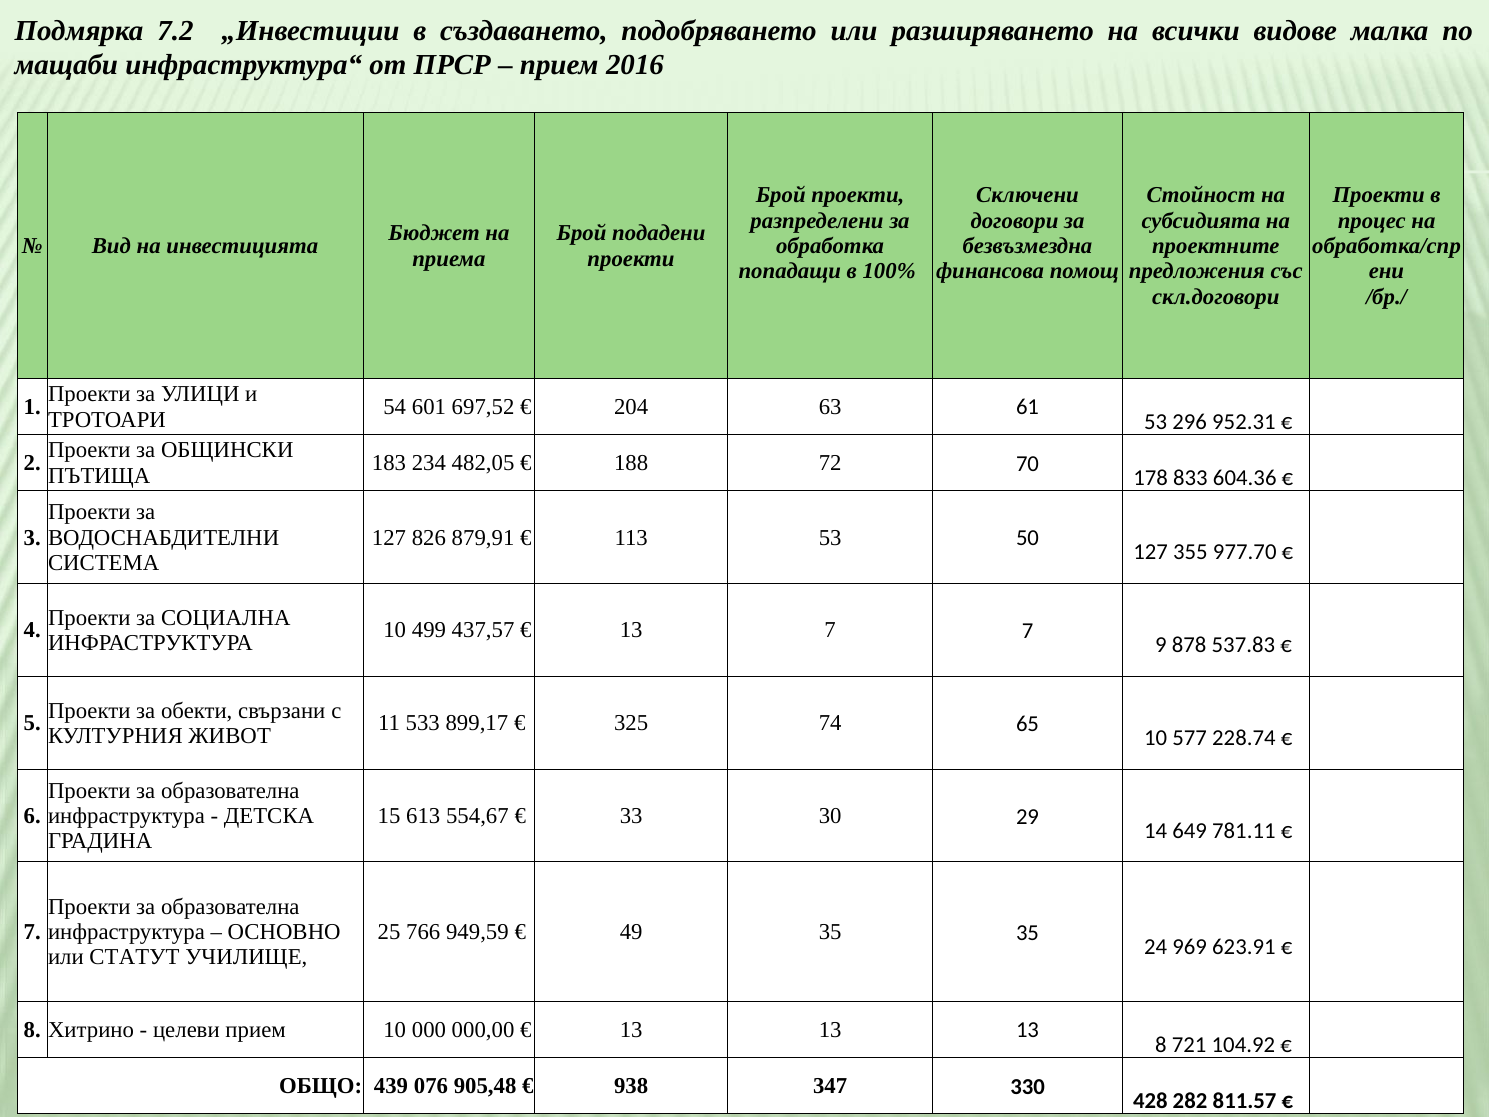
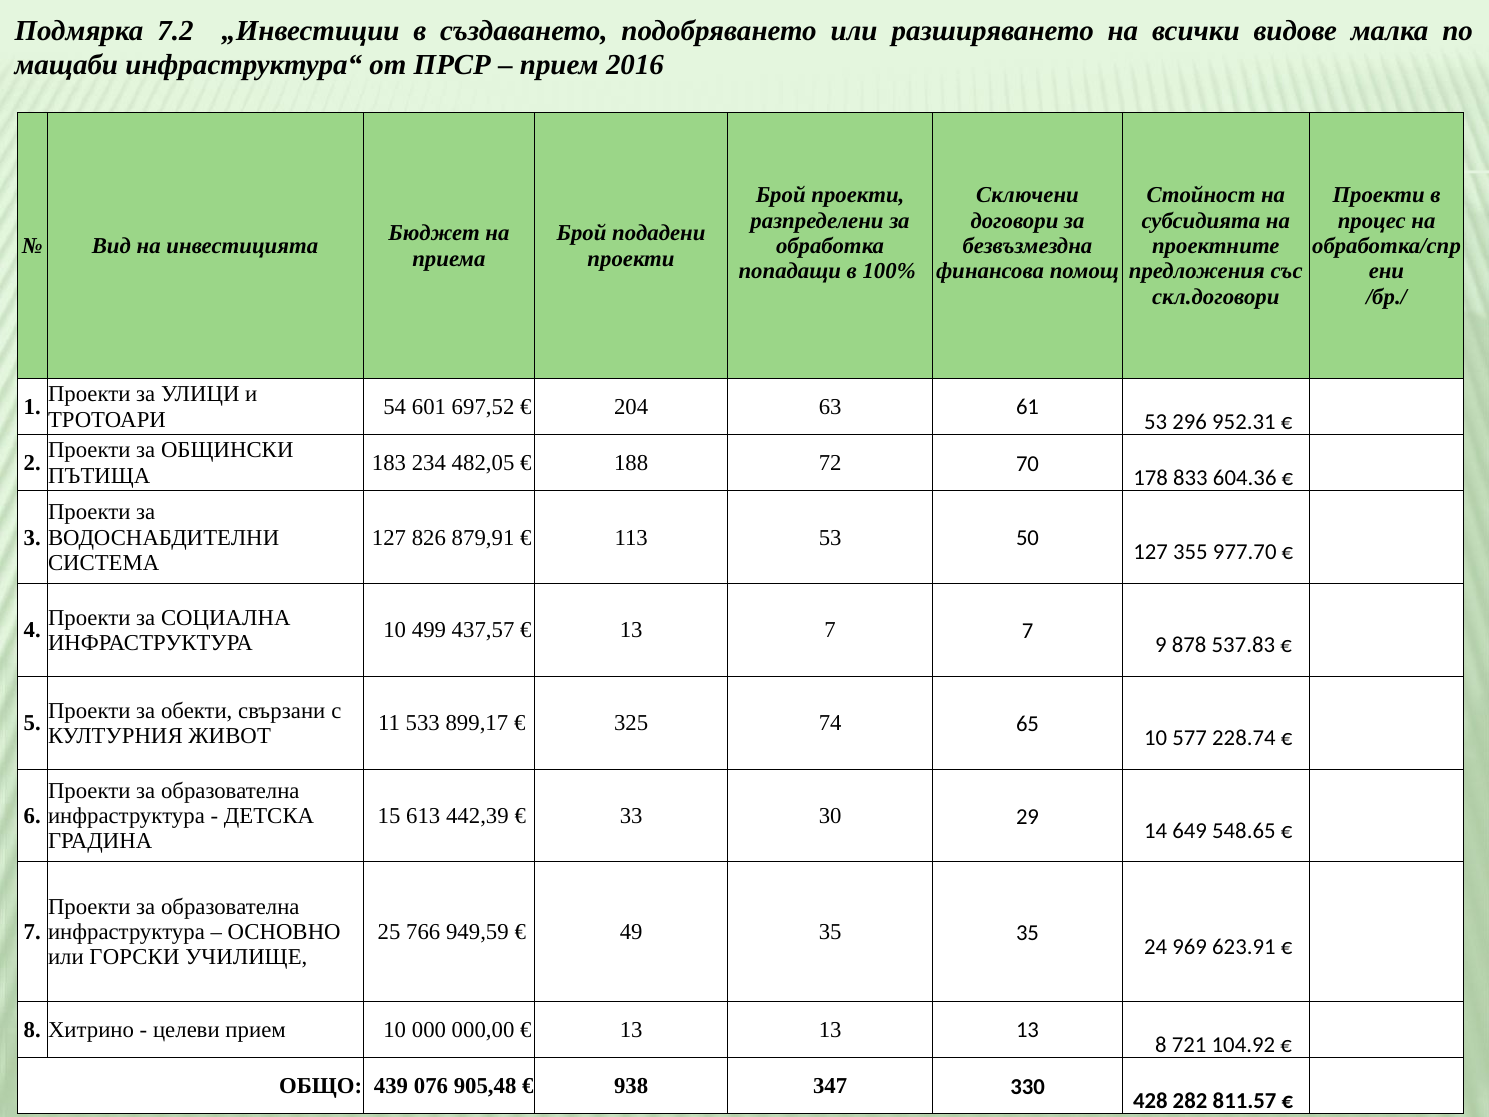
554,67: 554,67 -> 442,39 (477, 816)
781.11: 781.11 -> 548.65 (1244, 830)
СТАТУТ: СТАТУТ -> ГОРСКИ (134, 957)
